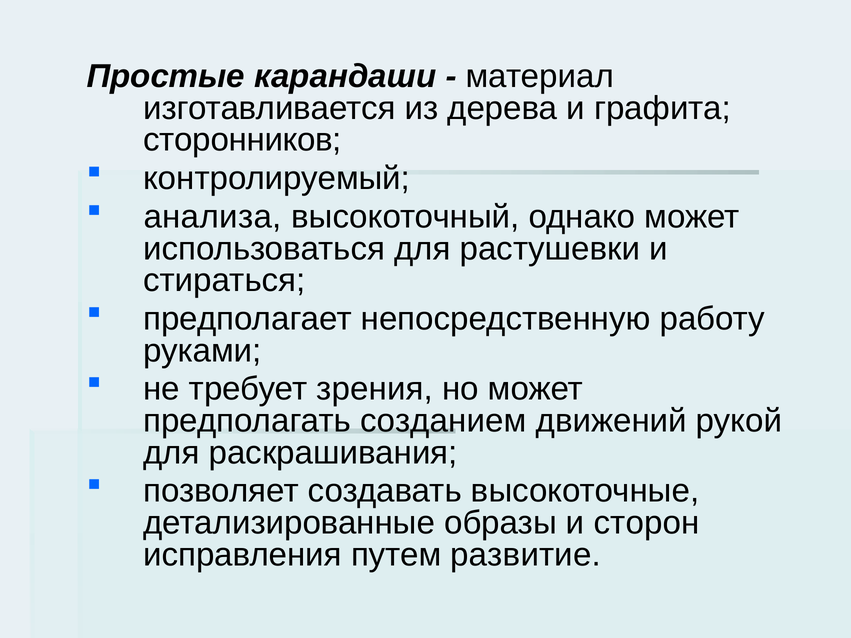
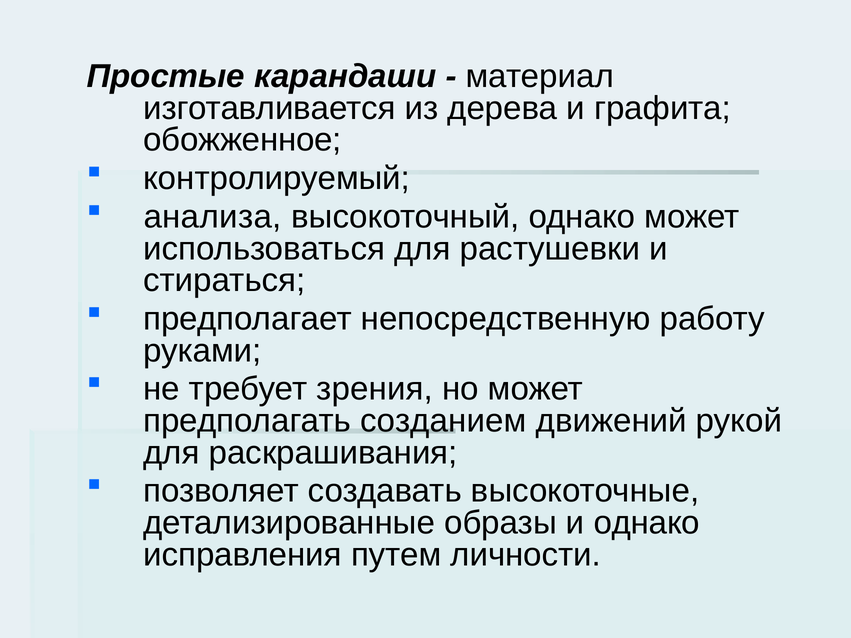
сторонников: сторонников -> обожженное (242, 140)
и сторон: сторон -> однако (647, 523)
развитие: развитие -> личности (526, 555)
